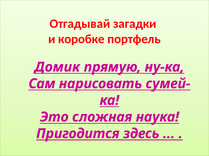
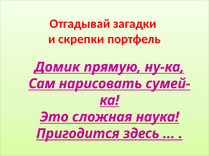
коробке: коробке -> скрепки (81, 39)
